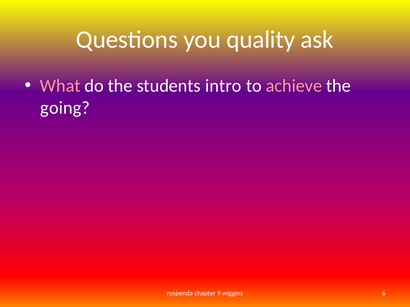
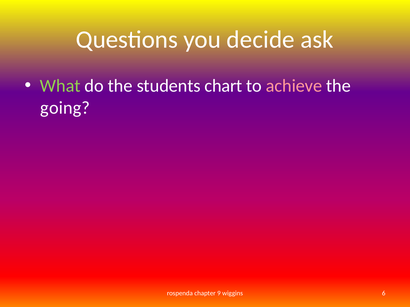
quality: quality -> decide (261, 40)
What colour: pink -> light green (60, 86)
intro: intro -> chart (223, 86)
